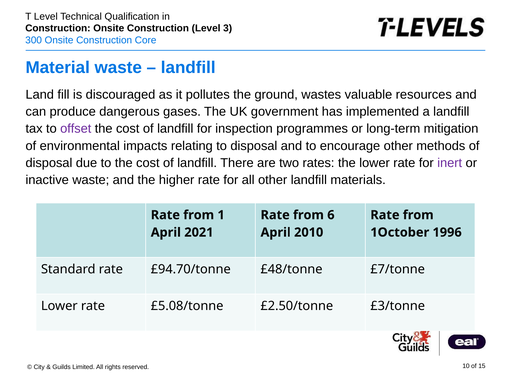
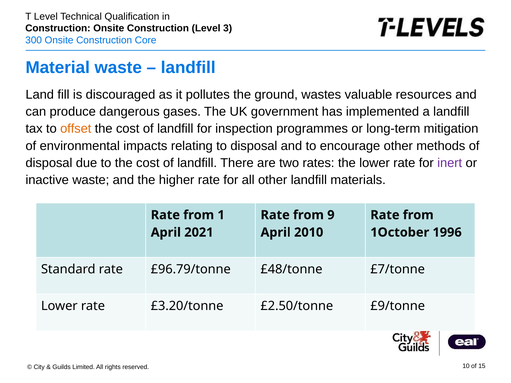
offset colour: purple -> orange (76, 129)
6: 6 -> 9 (331, 215)
£94.70/tonne: £94.70/tonne -> £96.79/tonne (191, 269)
£5.08/tonne: £5.08/tonne -> £3.20/tonne (187, 306)
£3/tonne: £3/tonne -> £9/tonne (398, 306)
